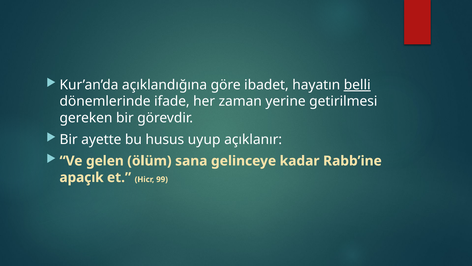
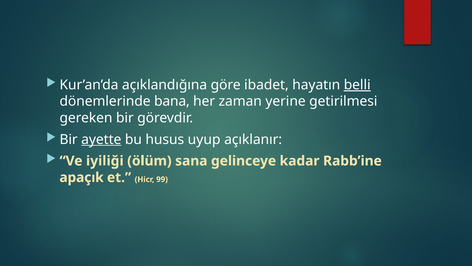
ifade: ifade -> bana (172, 101)
ayette underline: none -> present (101, 139)
gelen: gelen -> iyiliği (105, 161)
